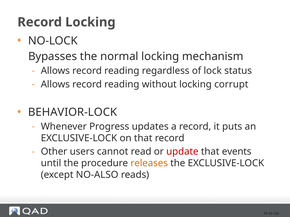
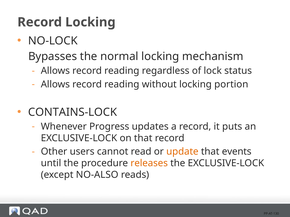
corrupt: corrupt -> portion (231, 85)
BEHAVIOR-LOCK: BEHAVIOR-LOCK -> CONTAINS-LOCK (73, 112)
update colour: red -> orange (182, 152)
